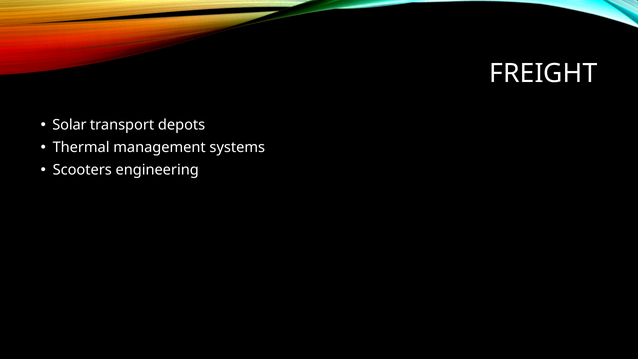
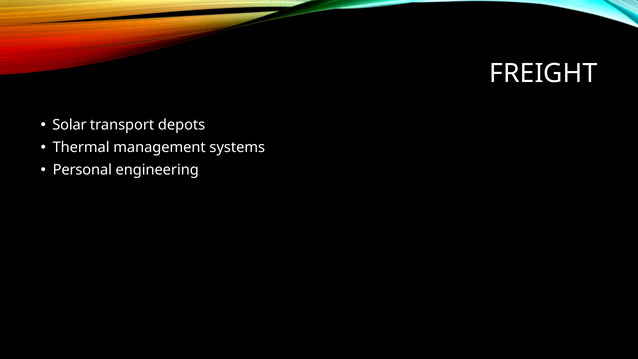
Scooters: Scooters -> Personal (82, 170)
